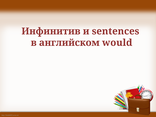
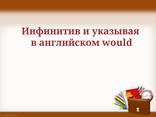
sentences: sentences -> указывая (116, 31)
